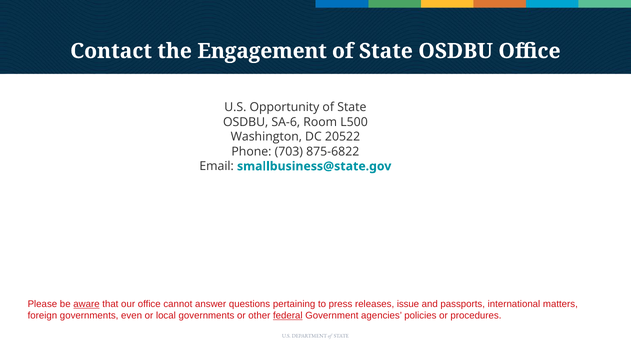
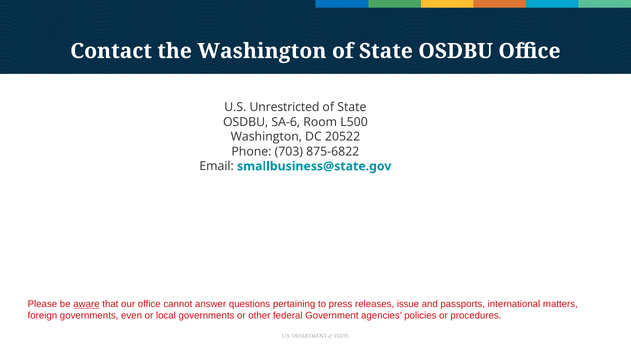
the Engagement: Engagement -> Washington (262, 51)
Opportunity: Opportunity -> Unrestricted (285, 107)
federal underline: present -> none (288, 316)
